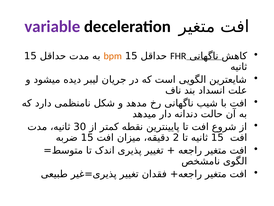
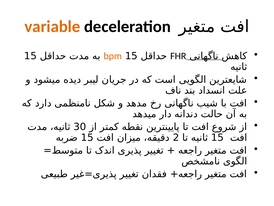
variable colour: purple -> orange (52, 27)
